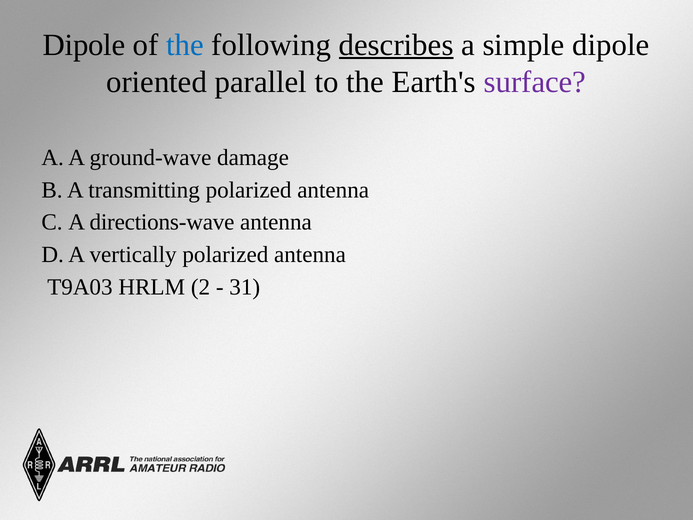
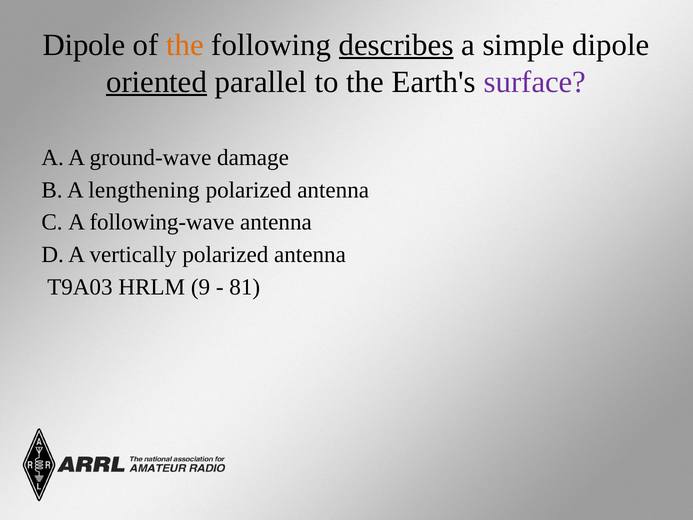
the colour: blue -> orange (185, 45)
oriented underline: none -> present (157, 82)
transmitting: transmitting -> lengthening (144, 190)
directions-wave: directions-wave -> following-wave (162, 222)
2: 2 -> 9 (201, 287)
31: 31 -> 81 (245, 287)
